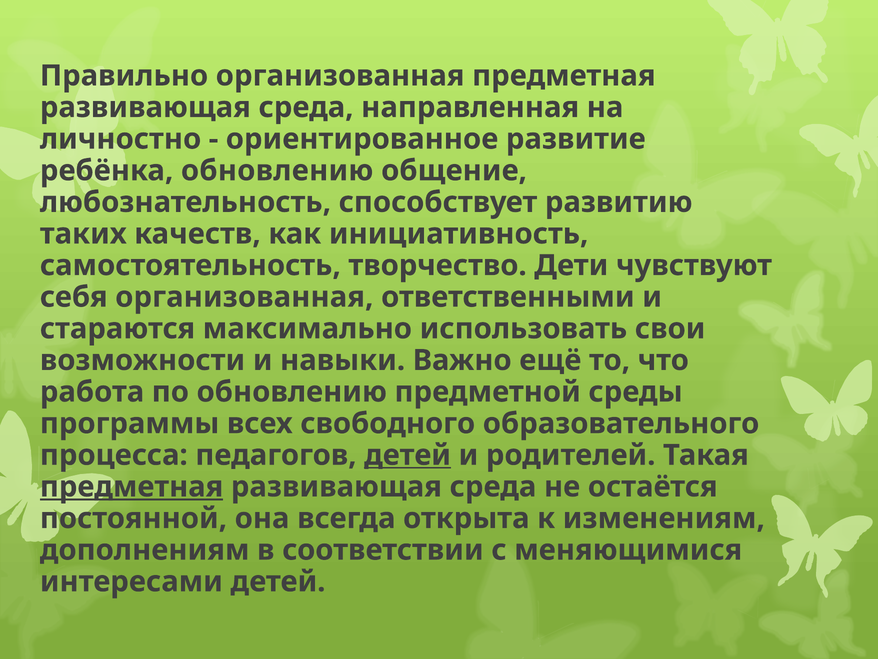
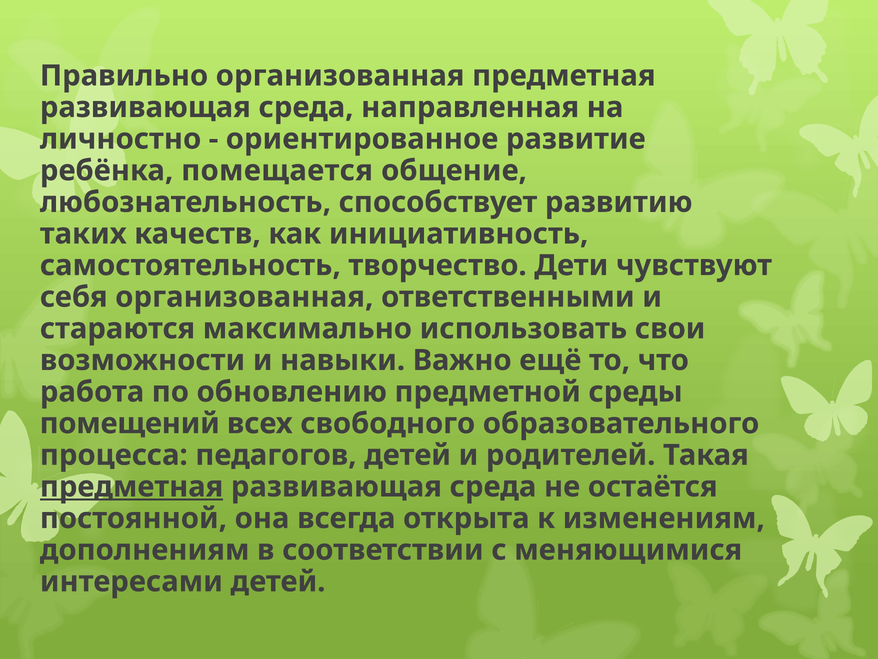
ребёнка обновлению: обновлению -> помещается (277, 170)
программы: программы -> помещений (130, 423)
детей underline: present -> none (408, 455)
